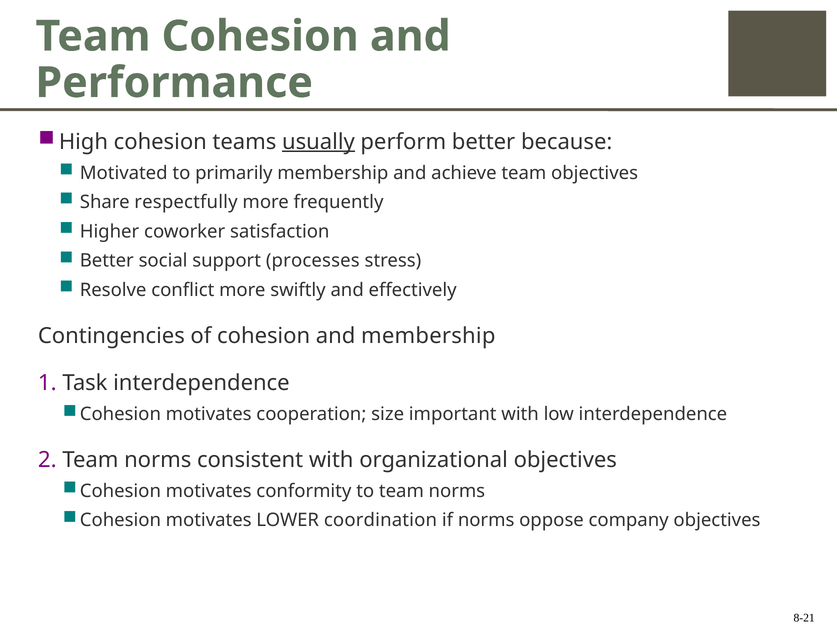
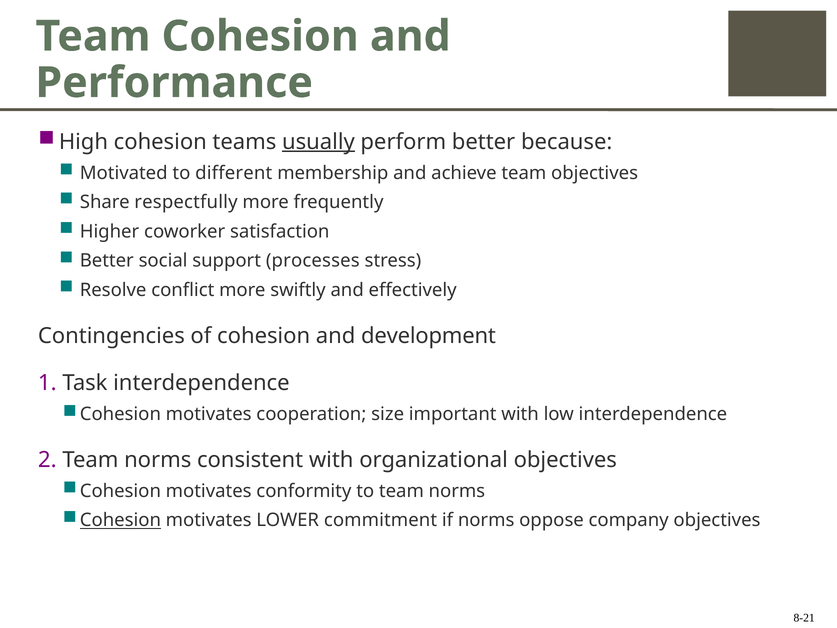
primarily: primarily -> different (234, 173)
and membership: membership -> development (428, 336)
Cohesion underline: none -> present (120, 520)
coordination: coordination -> commitment (381, 520)
